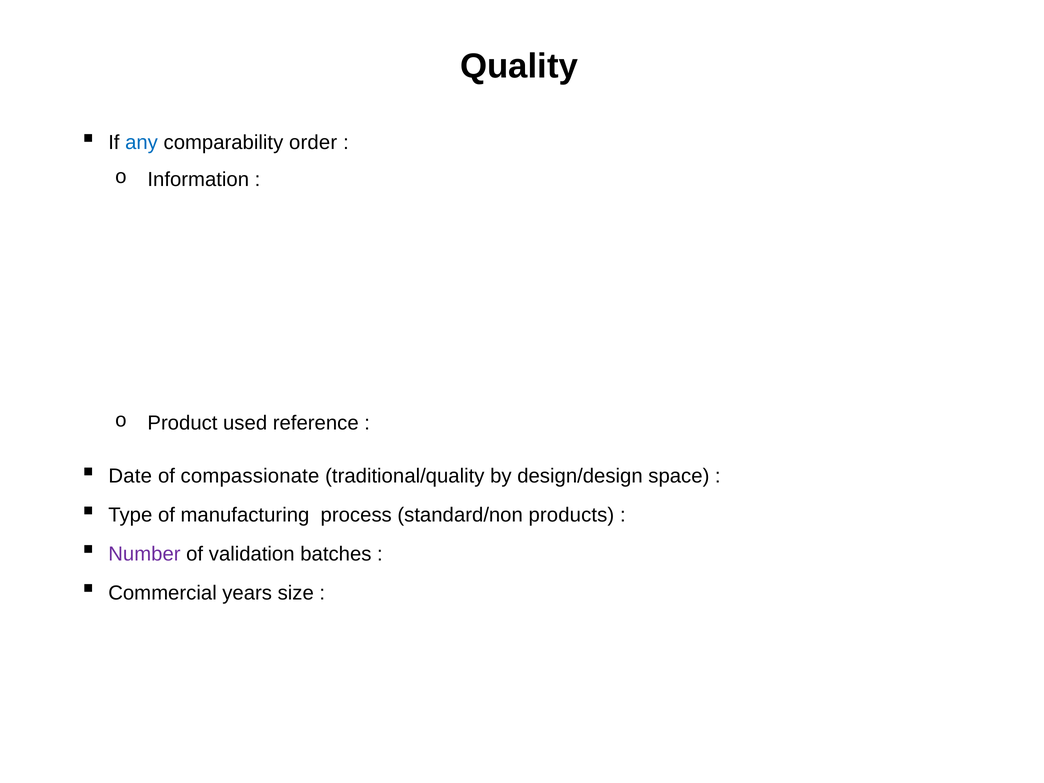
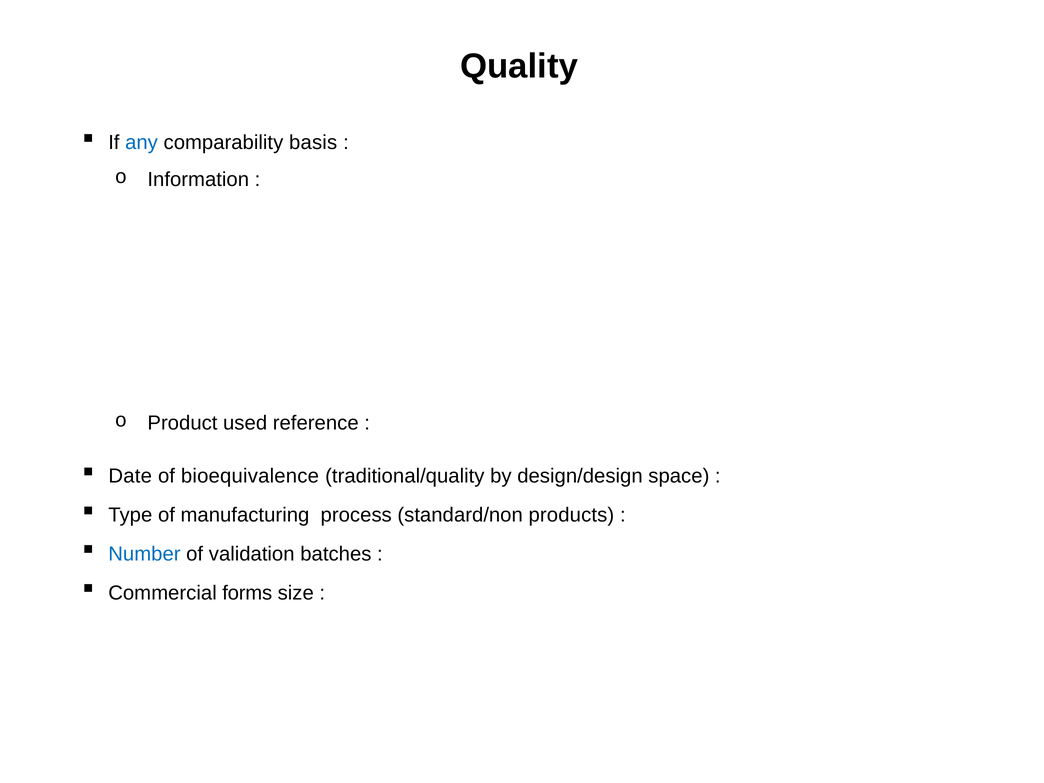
order: order -> basis (313, 143)
compassionate: compassionate -> bioequivalence (250, 476)
Number colour: purple -> blue (144, 554)
years: years -> forms (247, 593)
